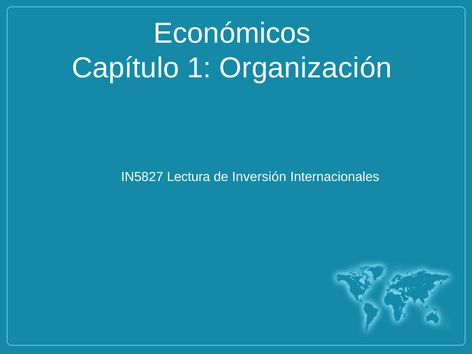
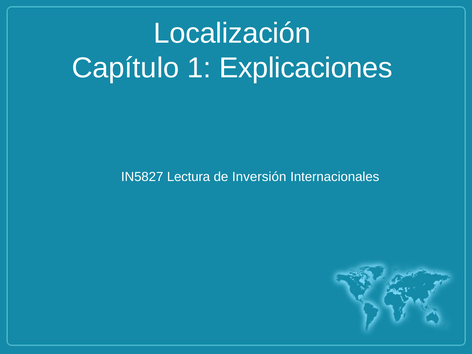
Económicos: Económicos -> Localización (232, 33)
Organización: Organización -> Explicaciones (306, 68)
